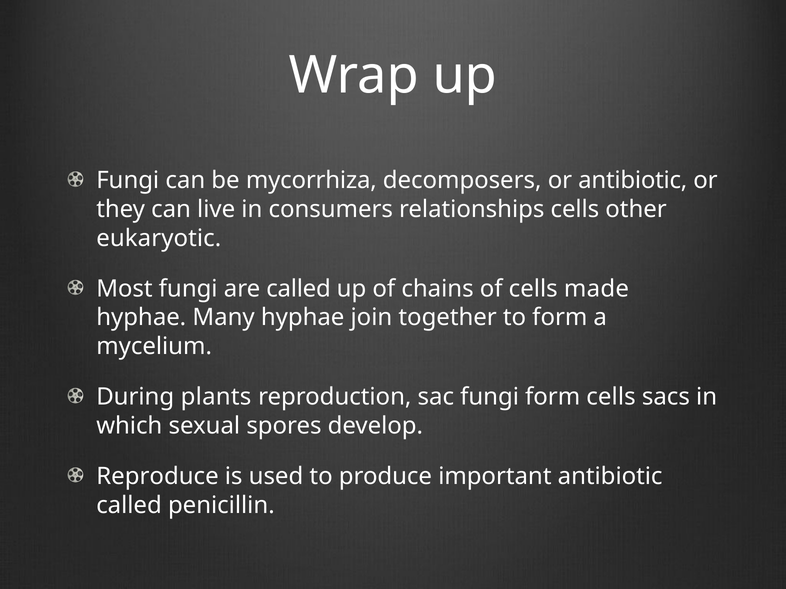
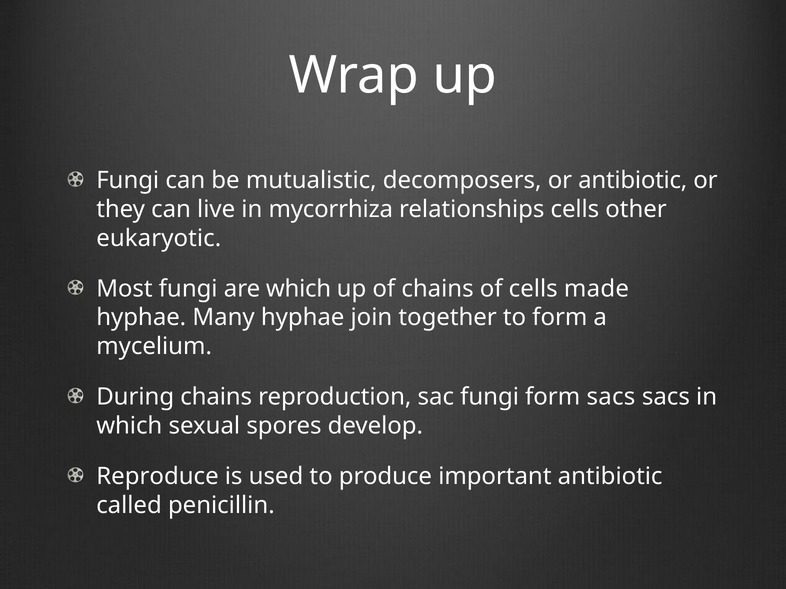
mycorrhiza: mycorrhiza -> mutualistic (311, 181)
consumers: consumers -> mycorrhiza (331, 209)
are called: called -> which (299, 289)
During plants: plants -> chains (216, 397)
form cells: cells -> sacs (611, 397)
